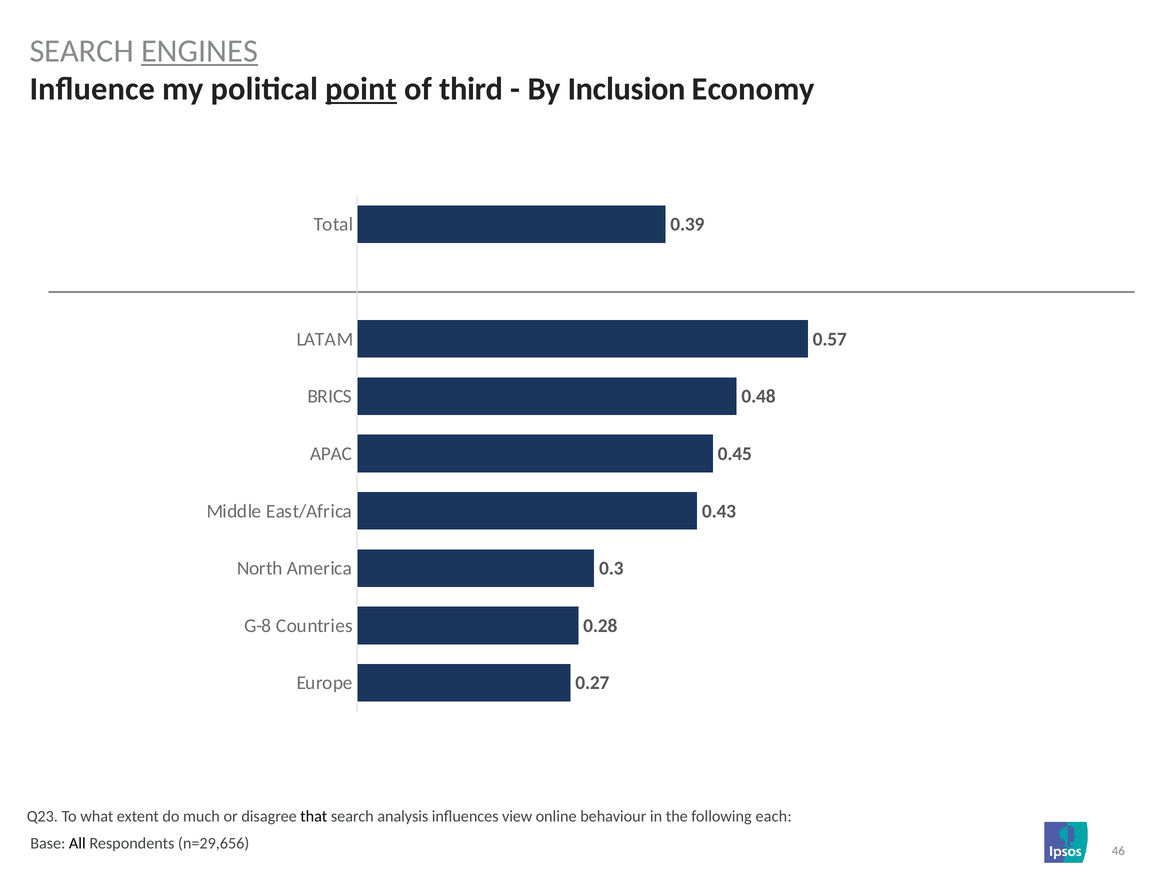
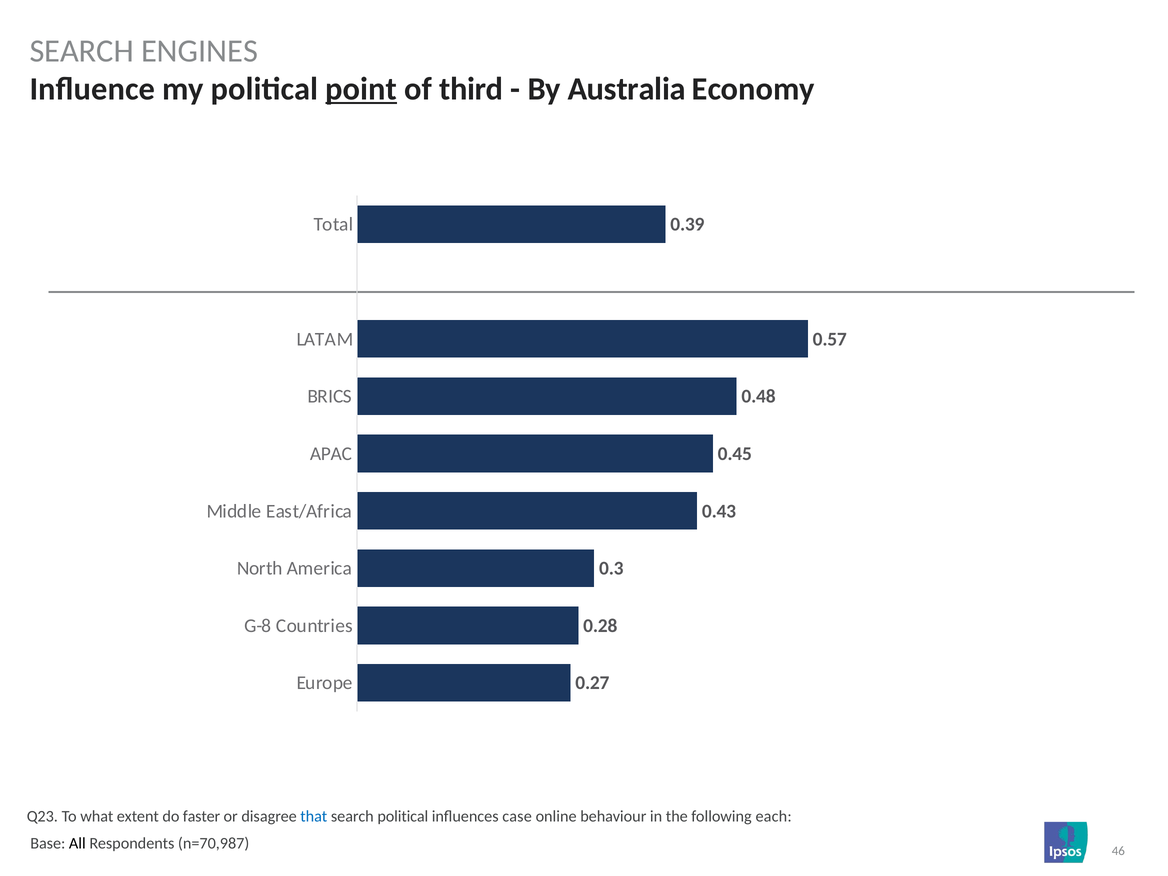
ENGINES underline: present -> none (200, 51)
Inclusion: Inclusion -> Australia (627, 89)
much: much -> faster (202, 816)
that colour: black -> blue (314, 816)
search analysis: analysis -> political (403, 816)
view: view -> case (517, 816)
n=29,656: n=29,656 -> n=70,987 (214, 843)
